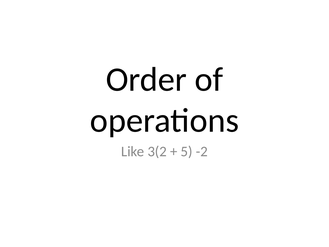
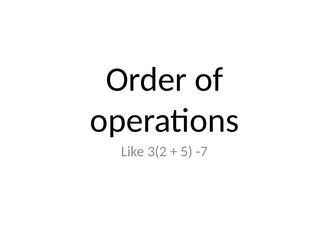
-2: -2 -> -7 (202, 151)
